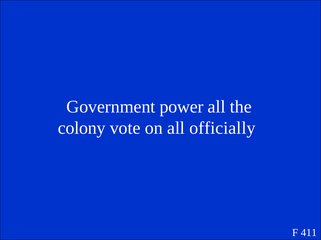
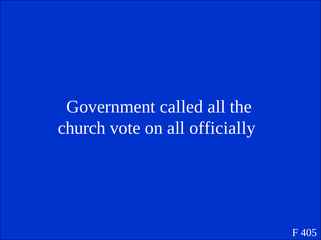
power: power -> called (181, 107)
colony: colony -> church (82, 129)
411: 411 -> 405 (309, 233)
